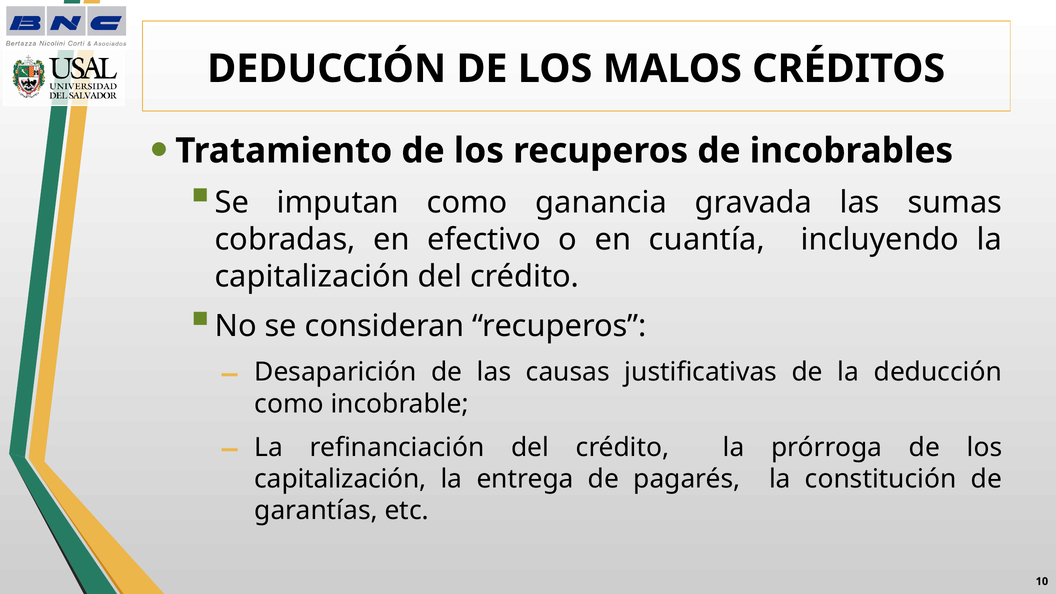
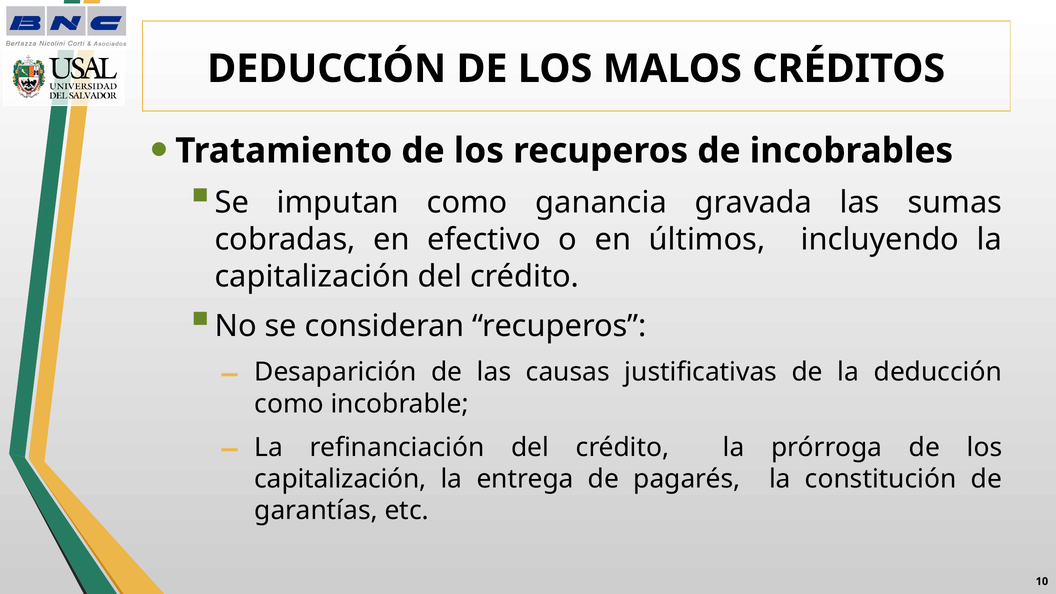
cuantía: cuantía -> últimos (707, 240)
